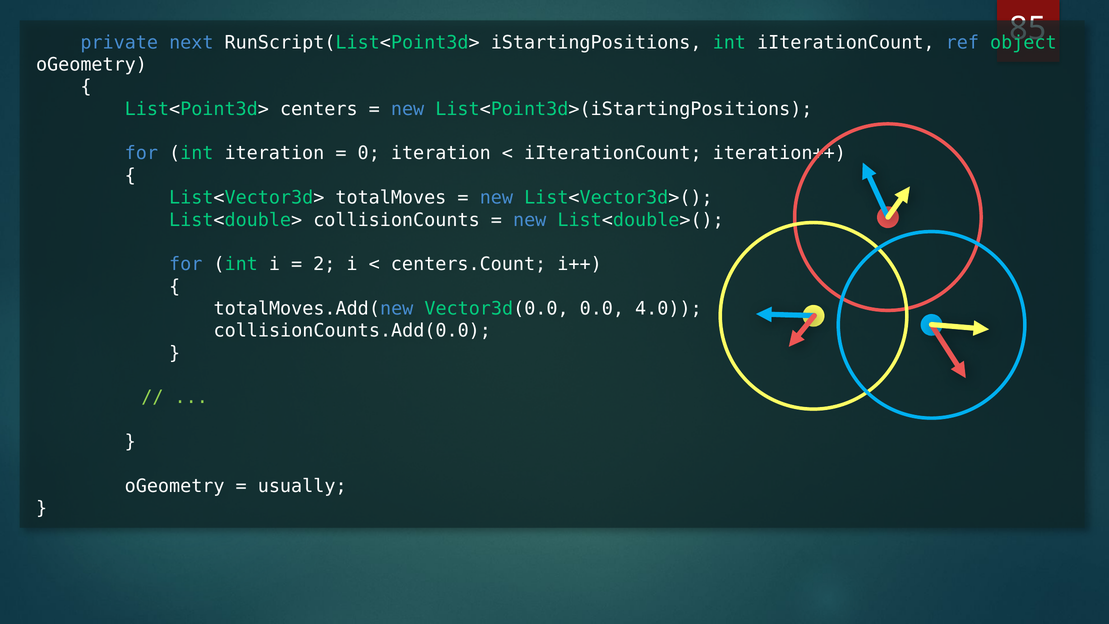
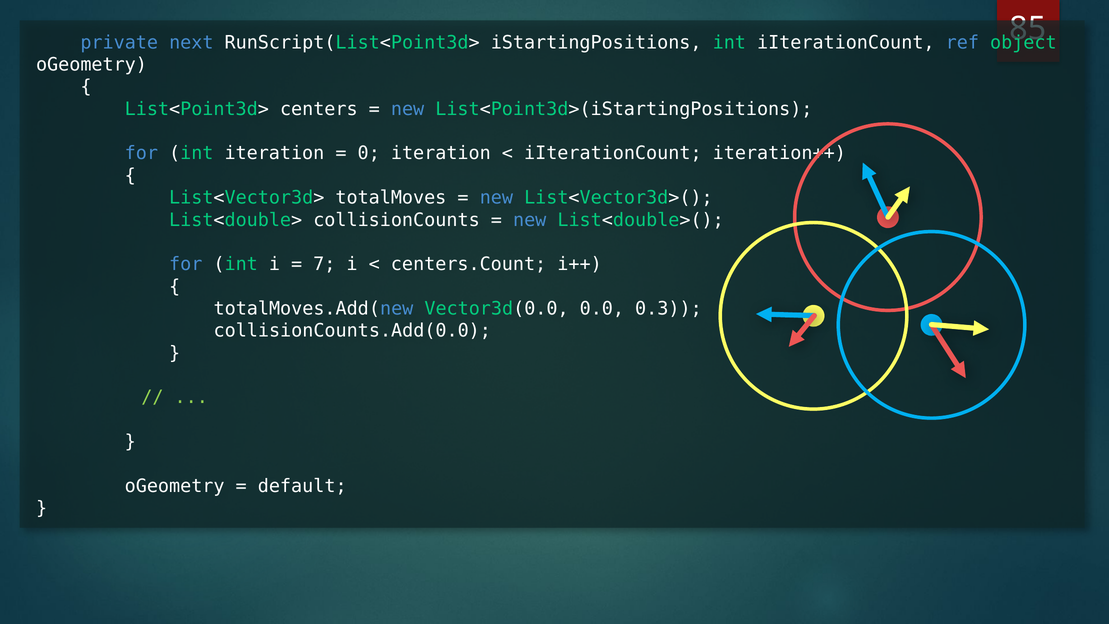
2: 2 -> 7 (324, 264)
4.0: 4.0 -> 0.3 (668, 309)
usually: usually -> default (302, 486)
